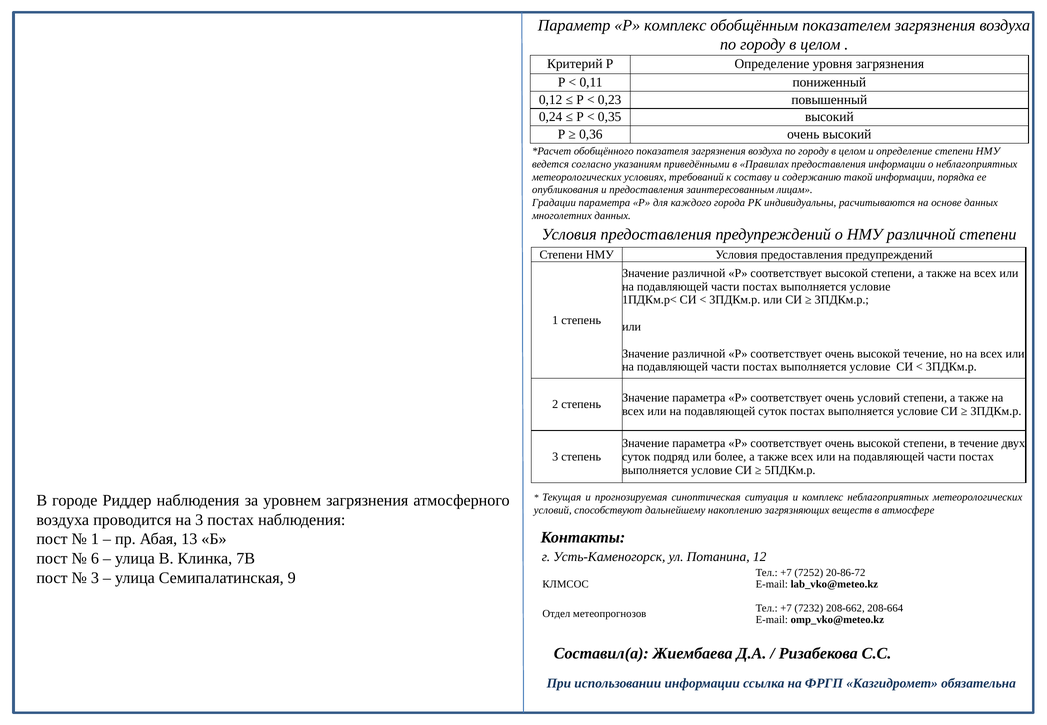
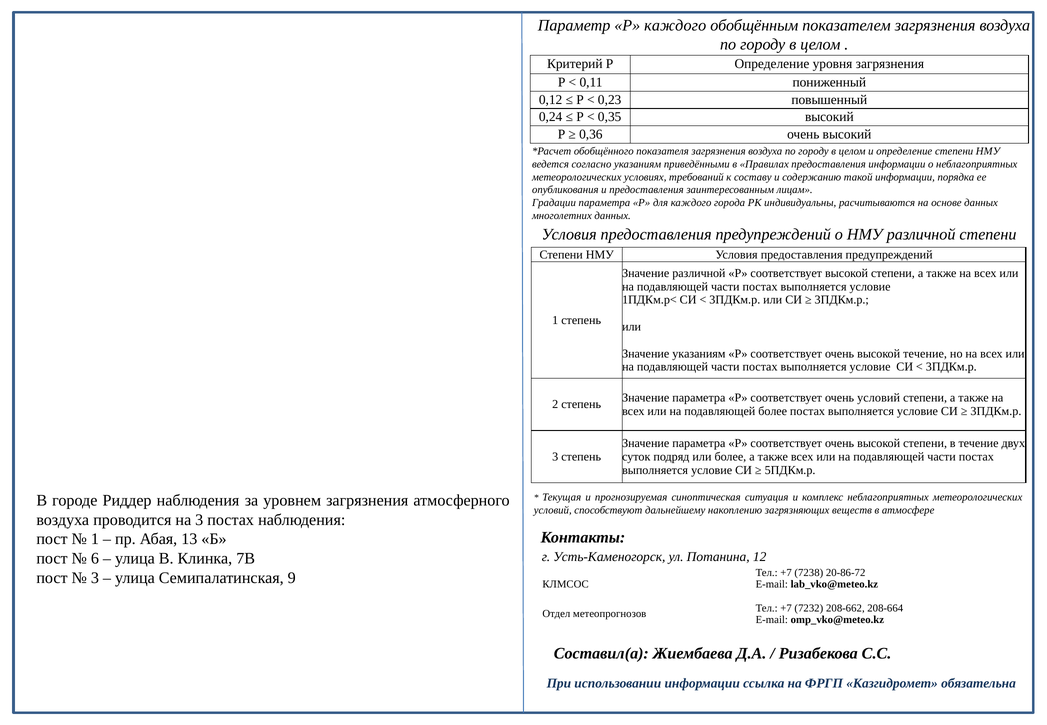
Р комплекс: комплекс -> каждого (675, 25)
различной: различной -> указаниям (699, 353)
подавляющей суток: суток -> более (773, 411)
7252: 7252 -> 7238 (809, 572)
